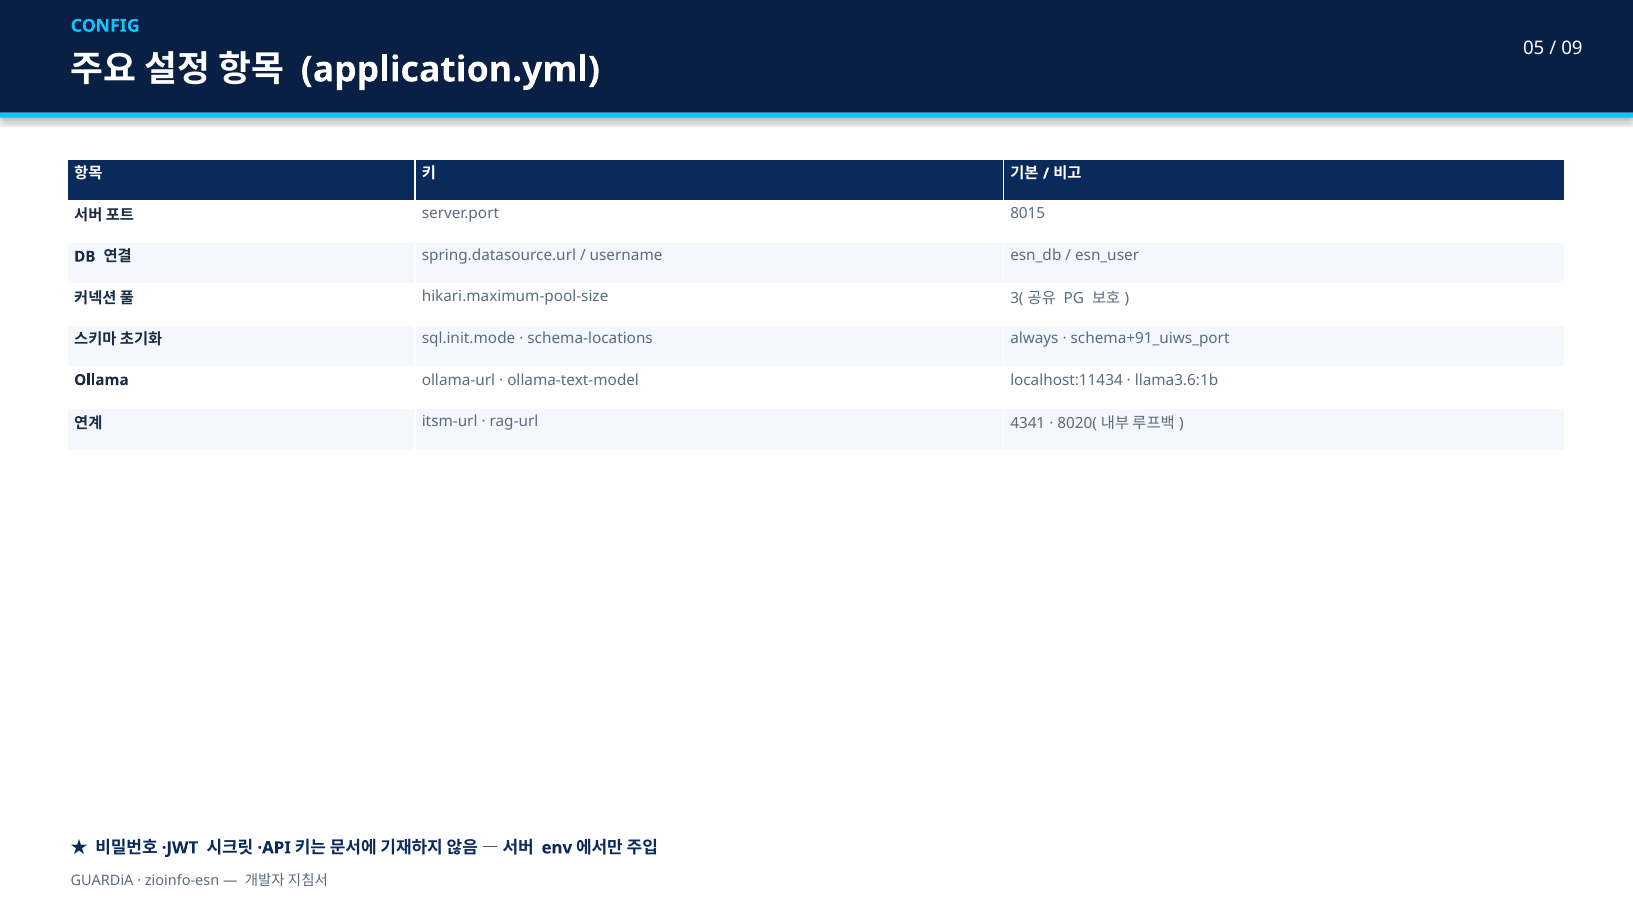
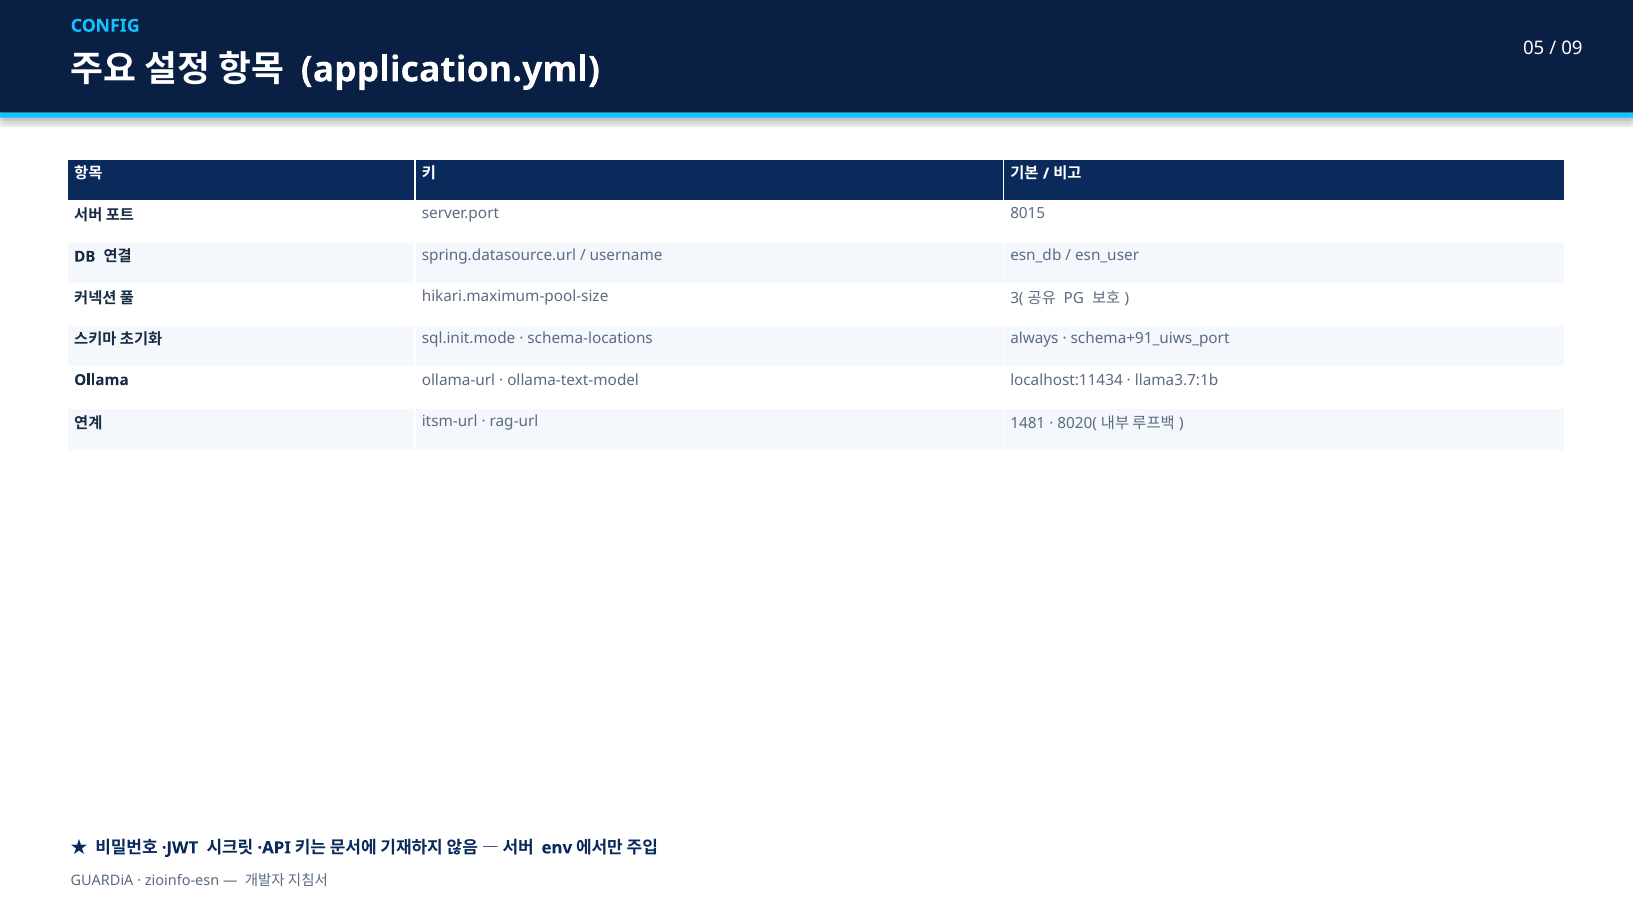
llama3.6:1b: llama3.6:1b -> llama3.7:1b (1177, 380)
4341: 4341 -> 1481 (1028, 423)
